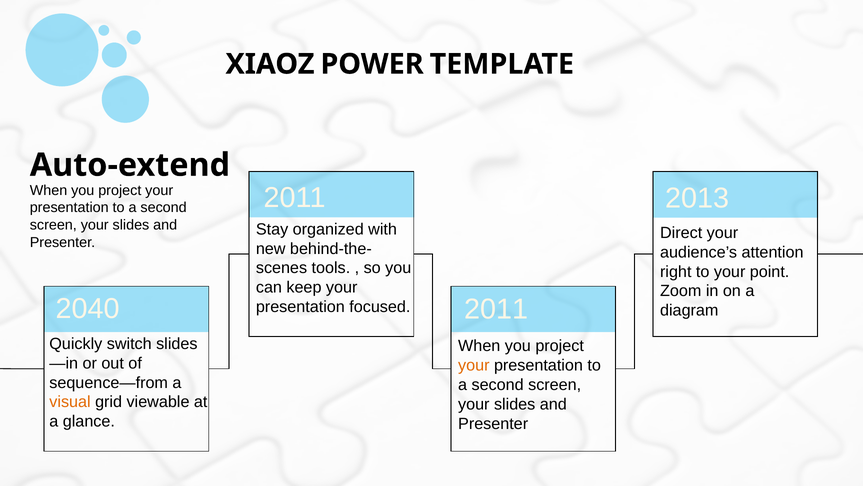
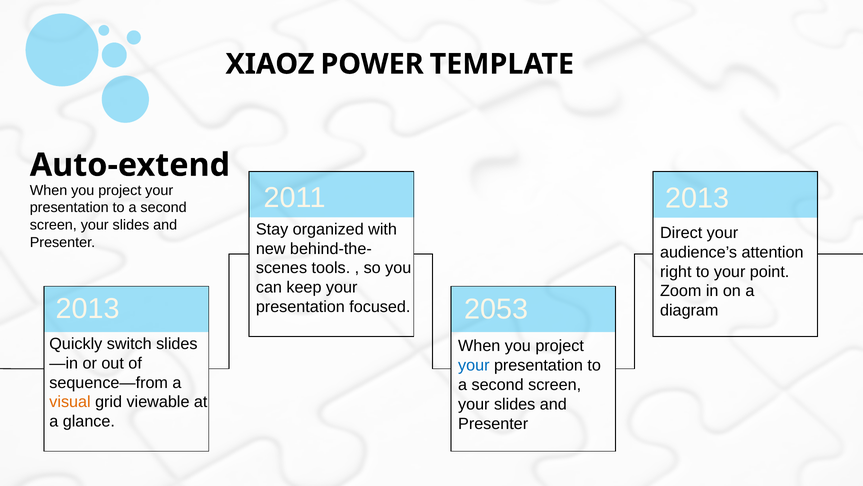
2040: 2040 -> 2013 (88, 308)
2011: 2011 -> 2053 (496, 309)
your colour: orange -> blue (474, 365)
